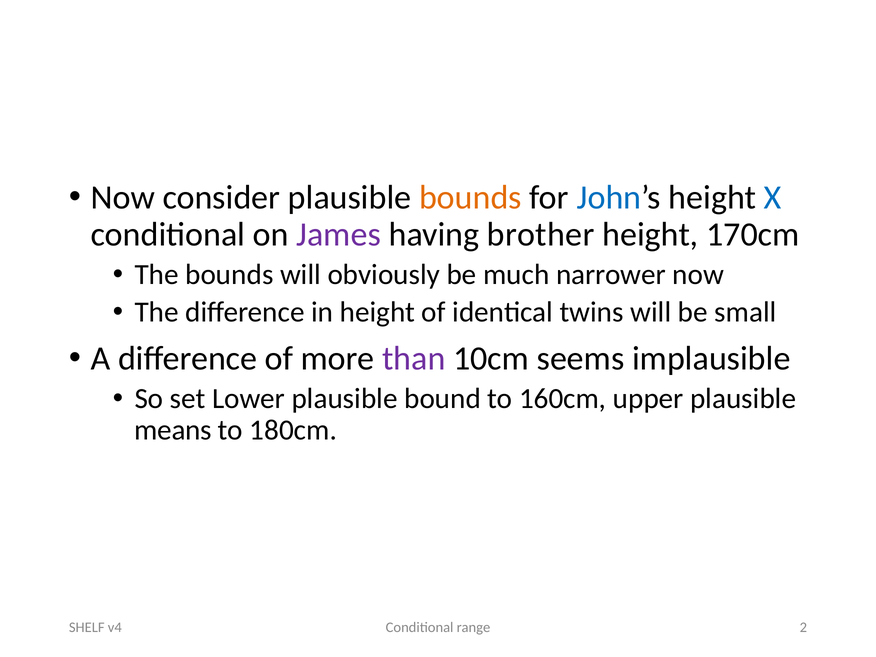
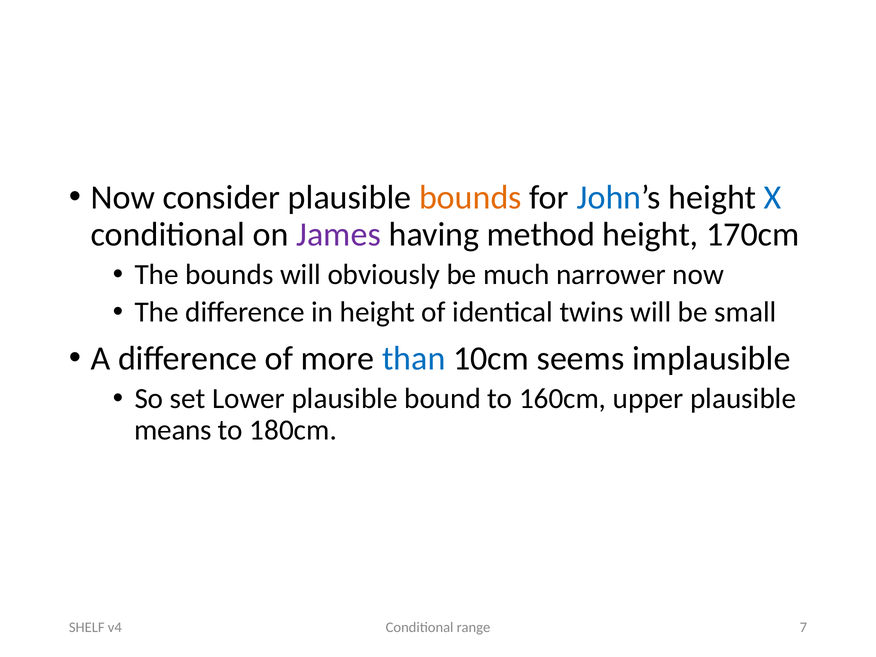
brother: brother -> method (541, 234)
than colour: purple -> blue (414, 358)
2: 2 -> 7 (803, 627)
